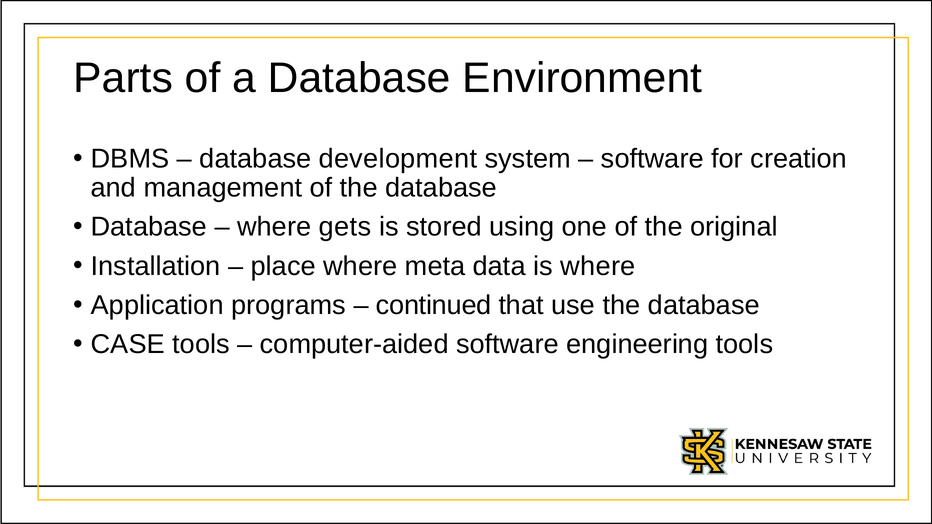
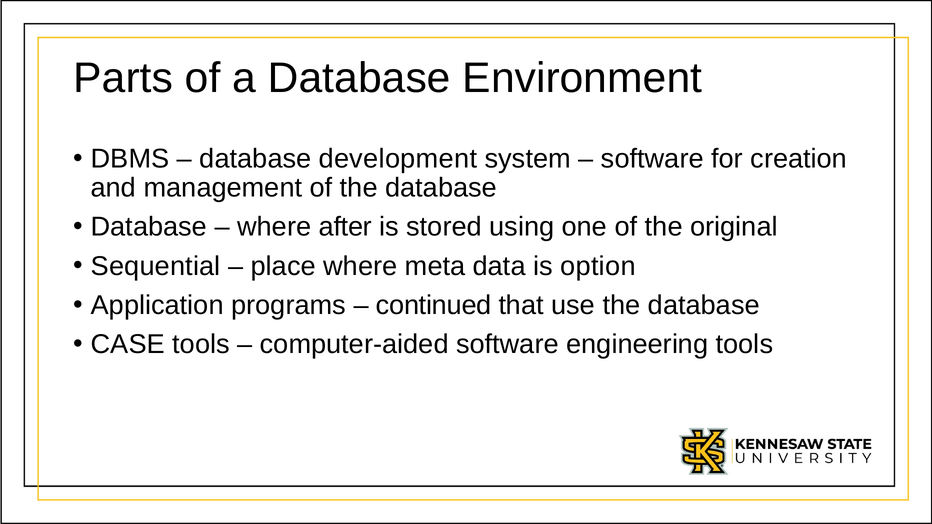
gets: gets -> after (345, 227)
Installation: Installation -> Sequential (156, 266)
is where: where -> option (598, 266)
